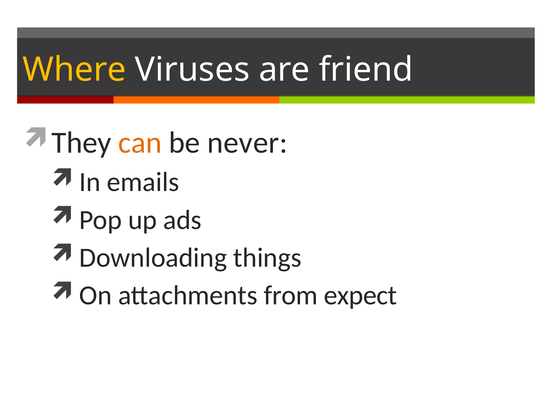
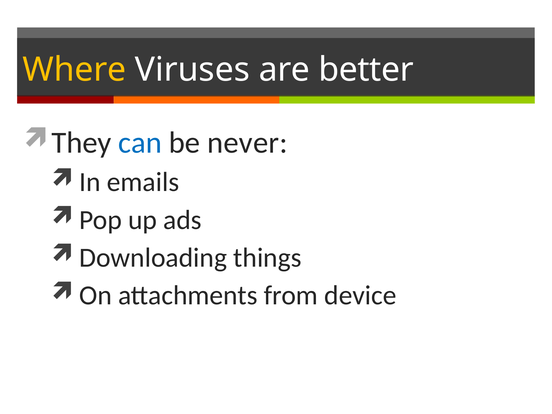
friend: friend -> better (366, 70)
can colour: orange -> blue (140, 143)
expect: expect -> device (360, 295)
